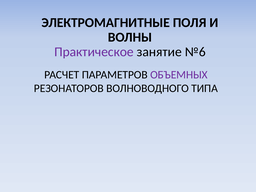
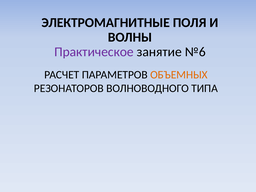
ОБЪЕМНЫХ colour: purple -> orange (179, 75)
